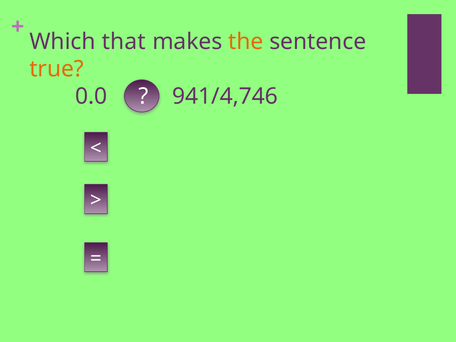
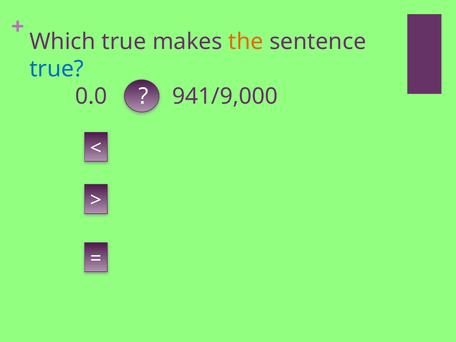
Which that: that -> true (124, 42)
true colour: orange -> blue (57, 69)
941/4,746: 941/4,746 -> 941/9,000 (225, 96)
